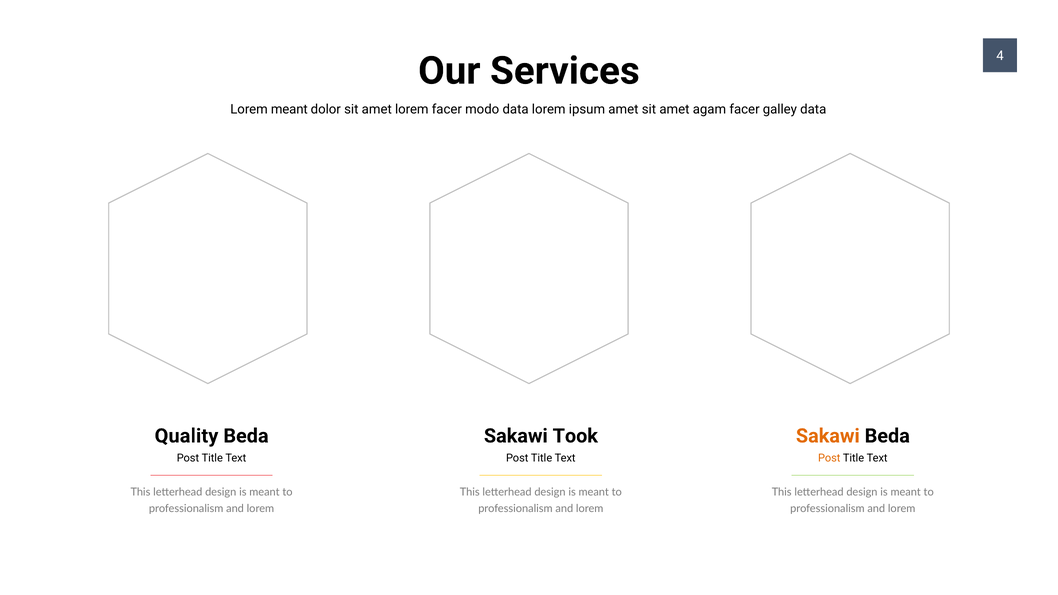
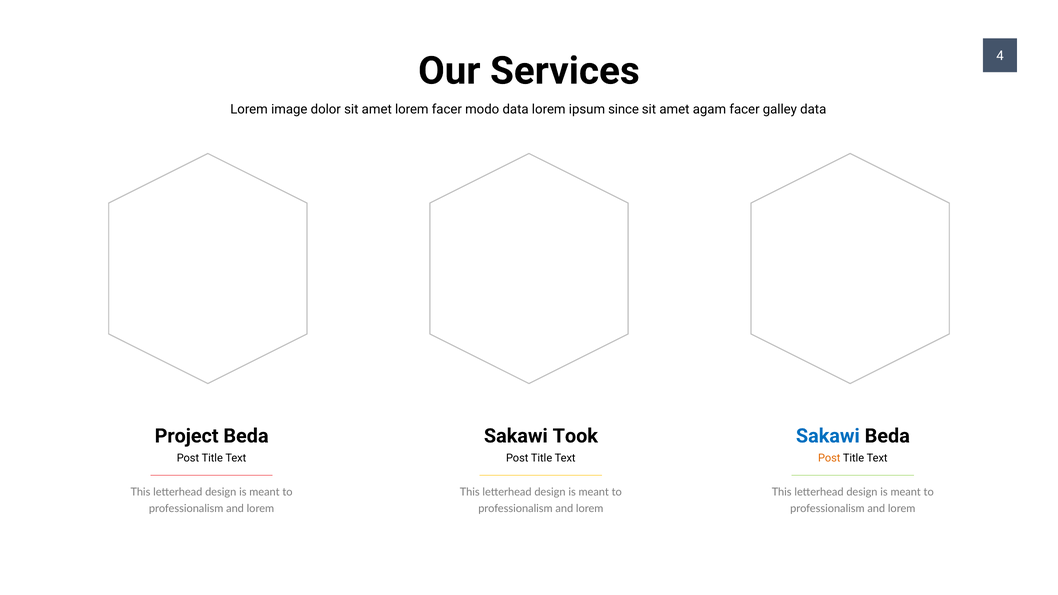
Lorem meant: meant -> image (289, 109)
ipsum amet: amet -> since (624, 109)
Quality: Quality -> Project (187, 436)
Sakawi colour: orange -> blue (828, 436)
